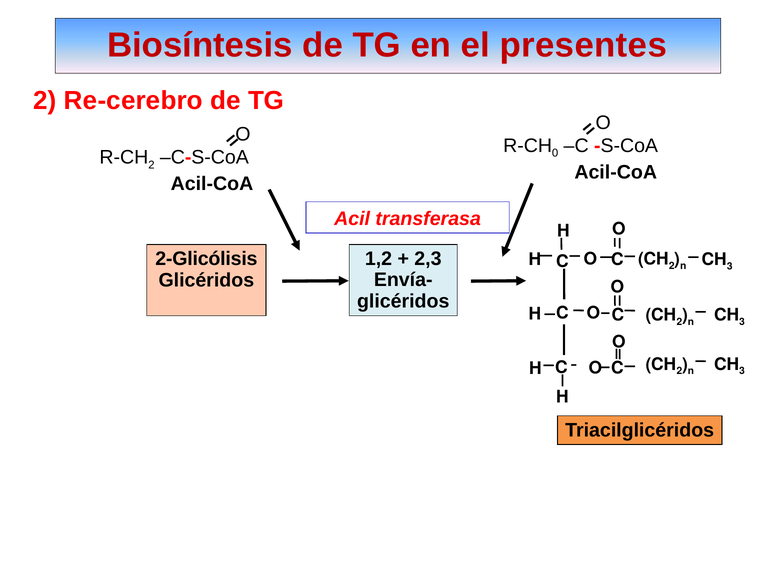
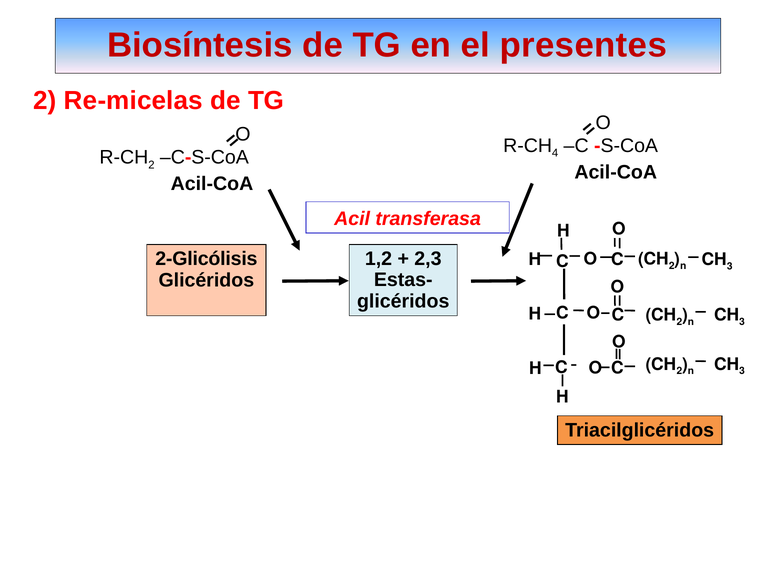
Re-cerebro: Re-cerebro -> Re-micelas (133, 101)
0: 0 -> 4 (555, 153)
Envía-: Envía- -> Estas- (403, 280)
